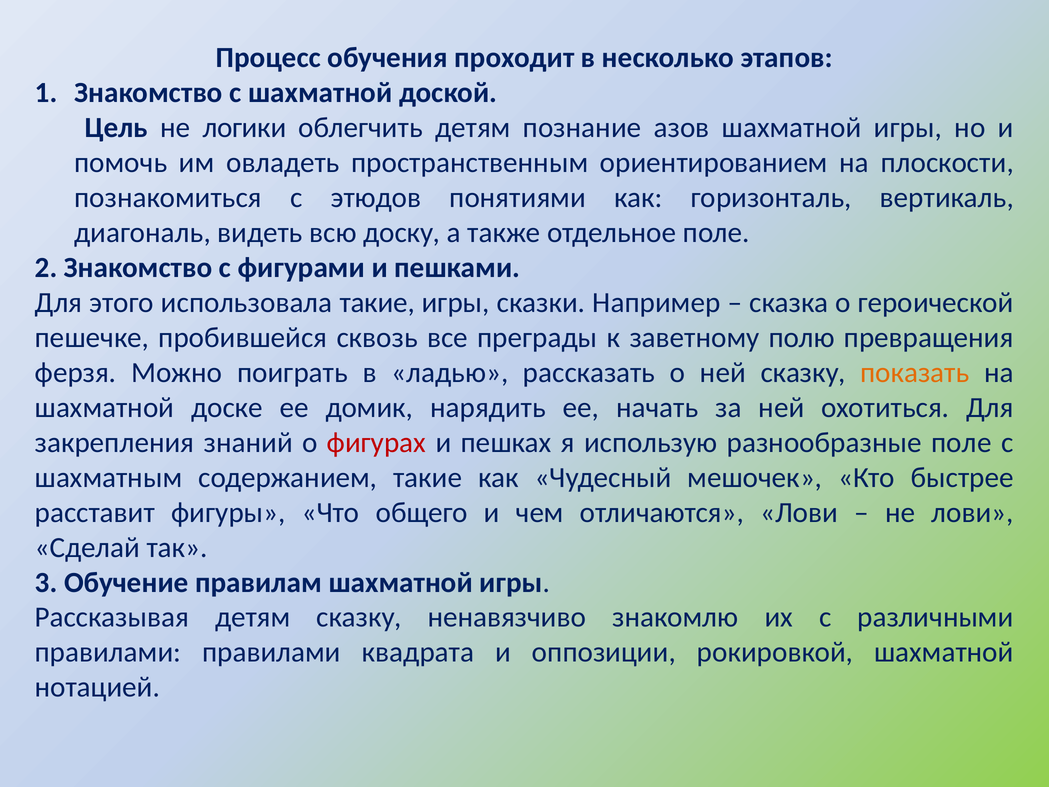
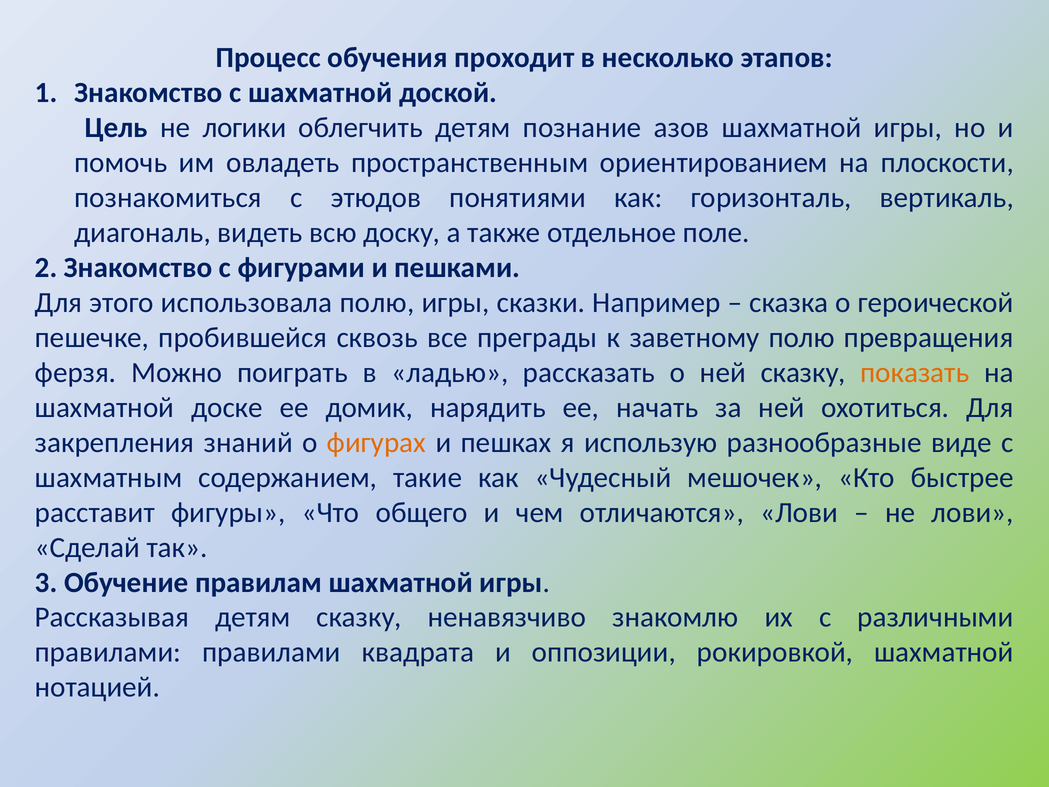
использовала такие: такие -> полю (377, 302)
фигурах colour: red -> orange (377, 442)
разнообразные поле: поле -> виде (961, 442)
